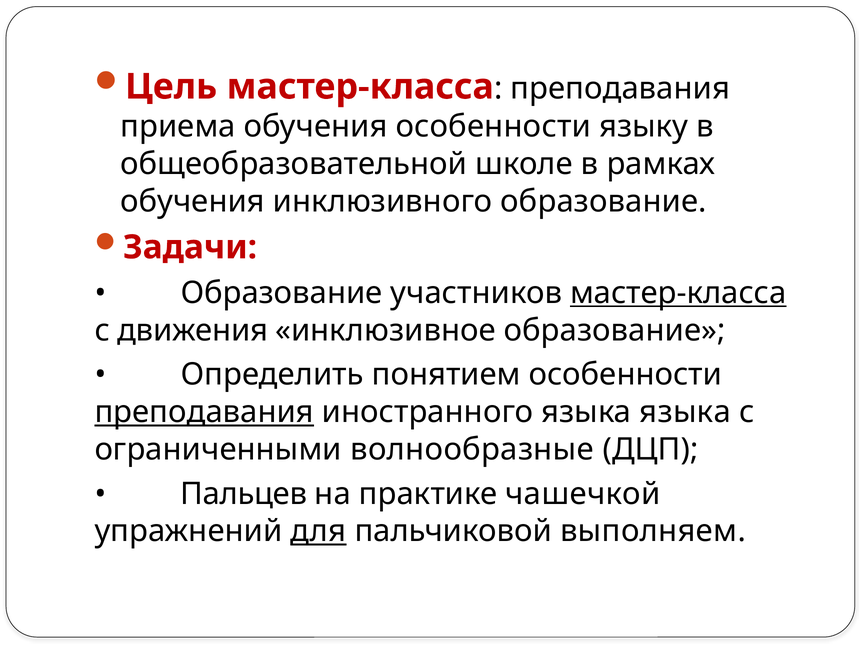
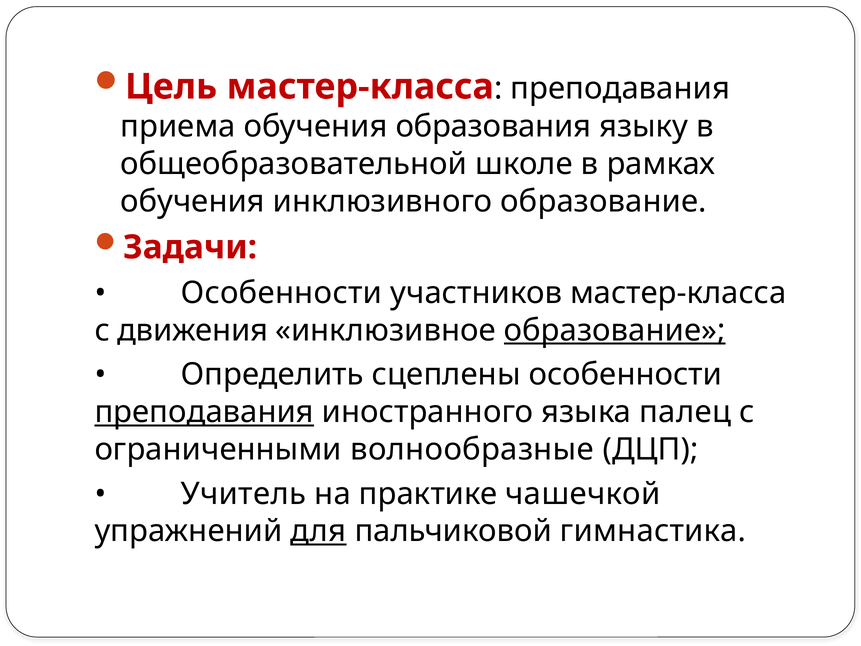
обучения особенности: особенности -> образования (493, 127)
Образование: Образование -> Особенности (281, 293)
мастер-класса underline: present -> none (678, 293)
образование underline: none -> present (615, 330)
понятием: понятием -> сцеплены (446, 375)
языка языка: языка -> палец (685, 412)
Пальцев: Пальцев -> Учитель (243, 494)
выполняем: выполняем -> гимнастика (653, 531)
